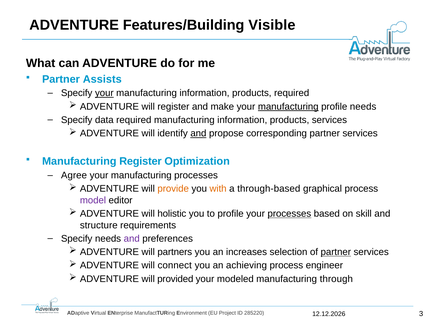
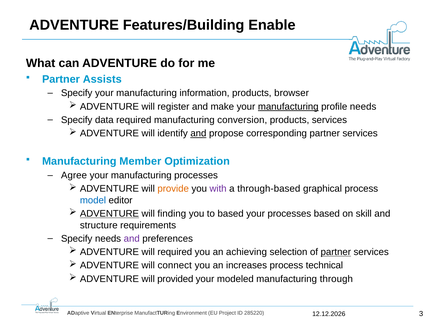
Visible: Visible -> Enable (272, 25)
your underline: present -> none (104, 93)
products required: required -> browser (292, 93)
required manufacturing information: information -> conversion (242, 120)
Manufacturing Register: Register -> Member (140, 161)
with colour: orange -> purple (218, 189)
model colour: purple -> blue (93, 200)
ADVENTURE underline: none -> present (109, 214)
holistic: holistic -> finding (172, 214)
to profile: profile -> based (231, 214)
processes underline: present -> none (289, 214)
will partners: partners -> required (175, 252)
increases: increases -> achieving (246, 252)
achieving: achieving -> increases (247, 265)
engineer: engineer -> technical (324, 265)
